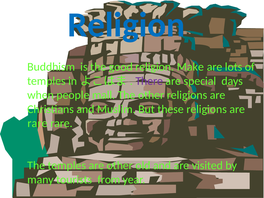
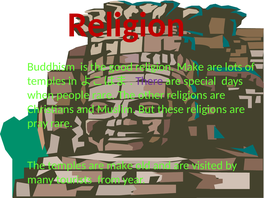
Religion colour: blue -> red (126, 25)
people mall: mall -> rare (104, 95)
rare: rare -> pray (38, 123)
are other: other -> make (120, 165)
